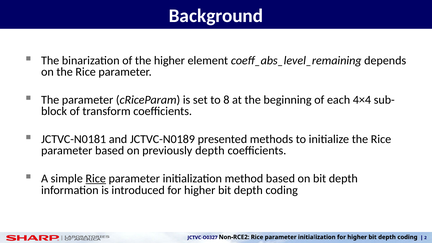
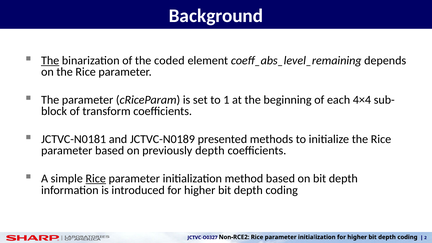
The underline: none -> present (50, 60)
the higher: higher -> coded (169, 60)
8: 8 -> 1 (226, 100)
